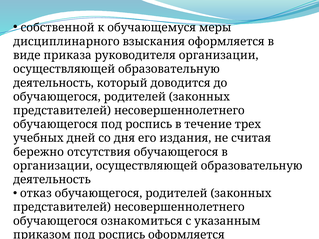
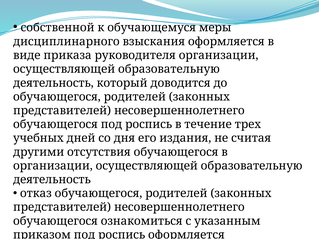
бережно: бережно -> другими (39, 152)
